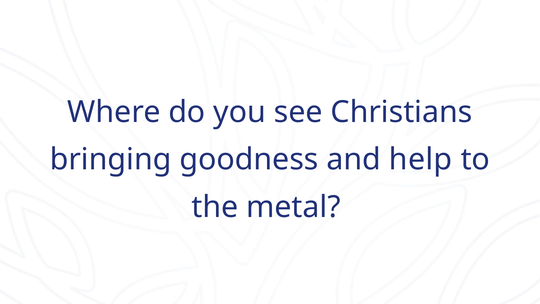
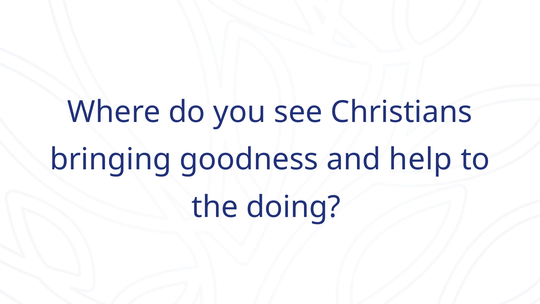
metal: metal -> doing (293, 207)
